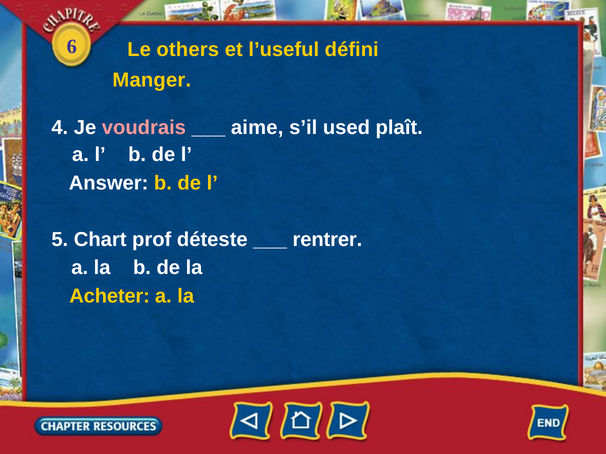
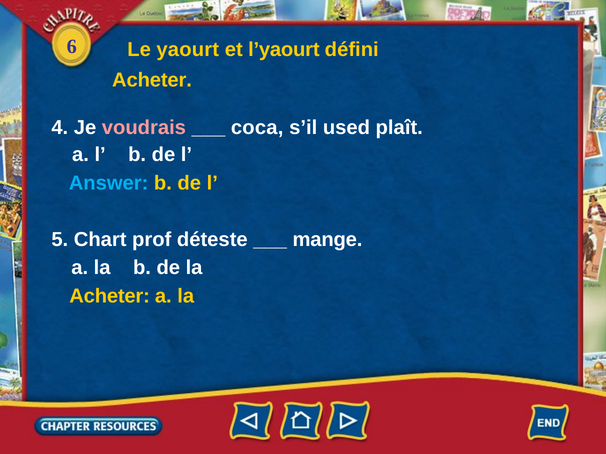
others: others -> yaourt (188, 50)
l’useful: l’useful -> l’yaourt (284, 50)
Manger: Manger -> Acheter (152, 80)
aime: aime -> coca (257, 128)
Answer colour: white -> light blue (109, 183)
rentrer: rentrer -> mange (327, 240)
